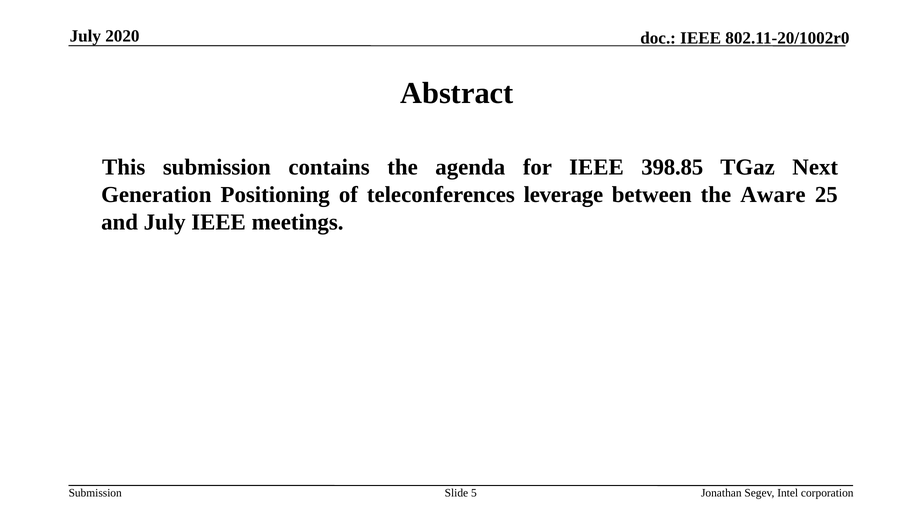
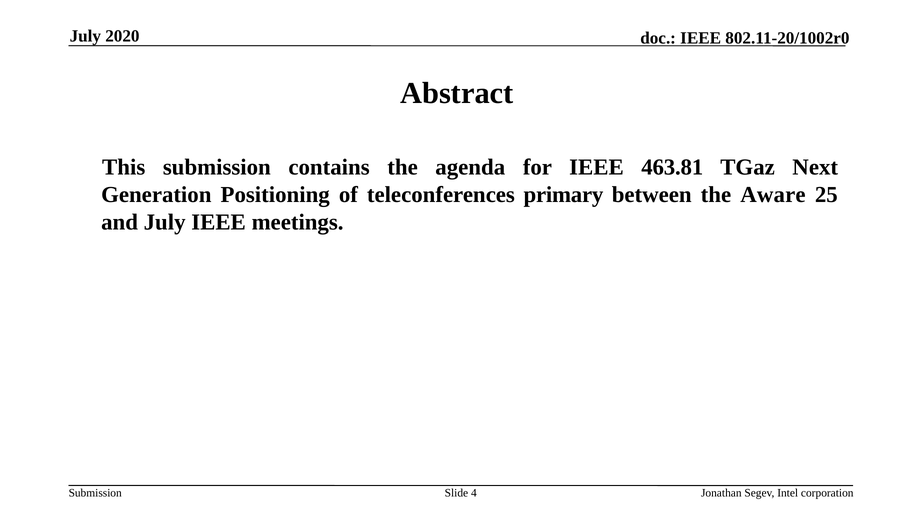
398.85: 398.85 -> 463.81 (672, 167)
leverage: leverage -> primary (563, 195)
5: 5 -> 4 (474, 493)
